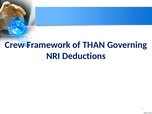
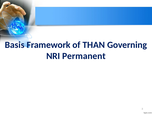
Crew: Crew -> Basis (15, 45)
Deductions: Deductions -> Permanent (84, 56)
